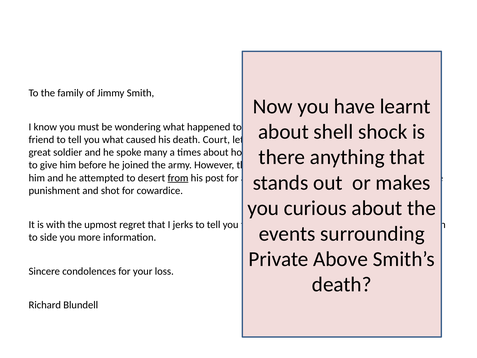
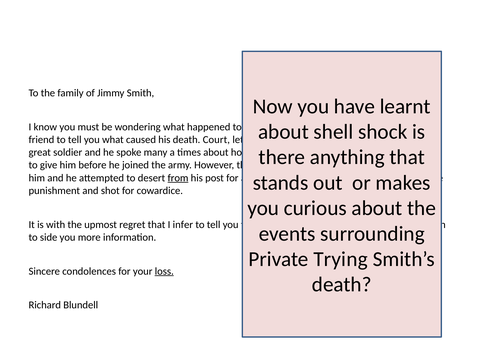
jerks: jerks -> infer (183, 224)
Above: Above -> Trying (340, 259)
loss underline: none -> present (164, 271)
